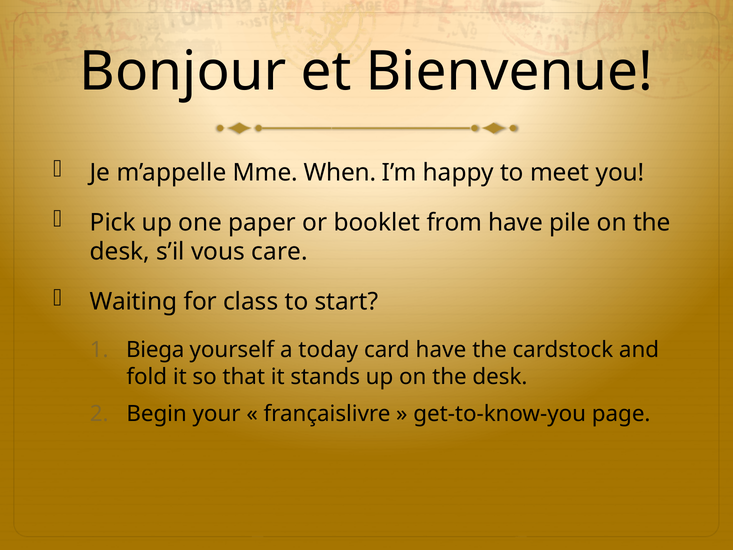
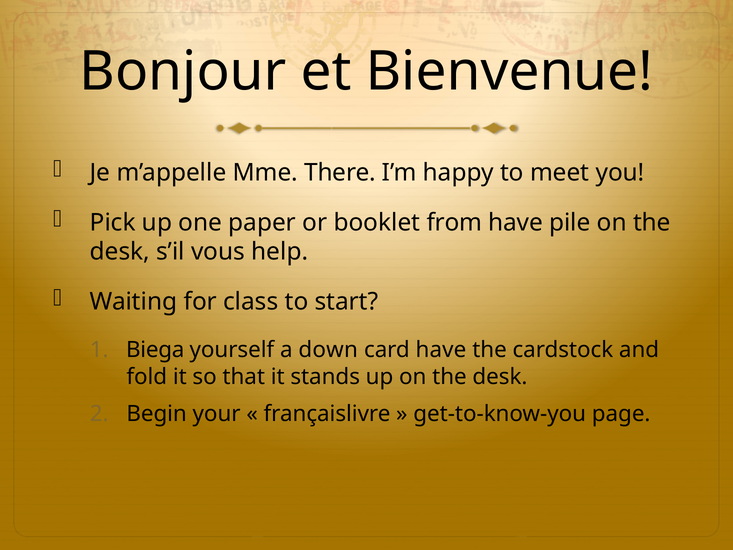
When: When -> There (340, 173)
care: care -> help (280, 252)
today: today -> down (328, 350)
